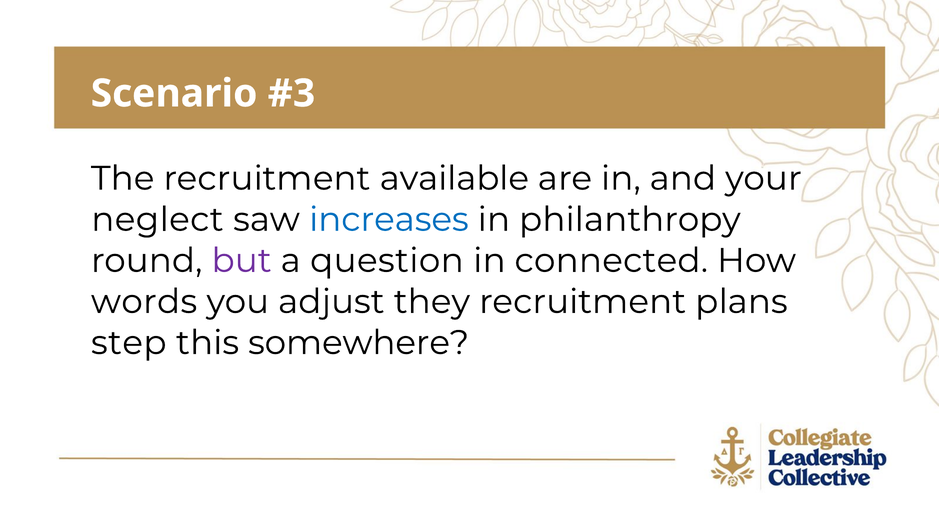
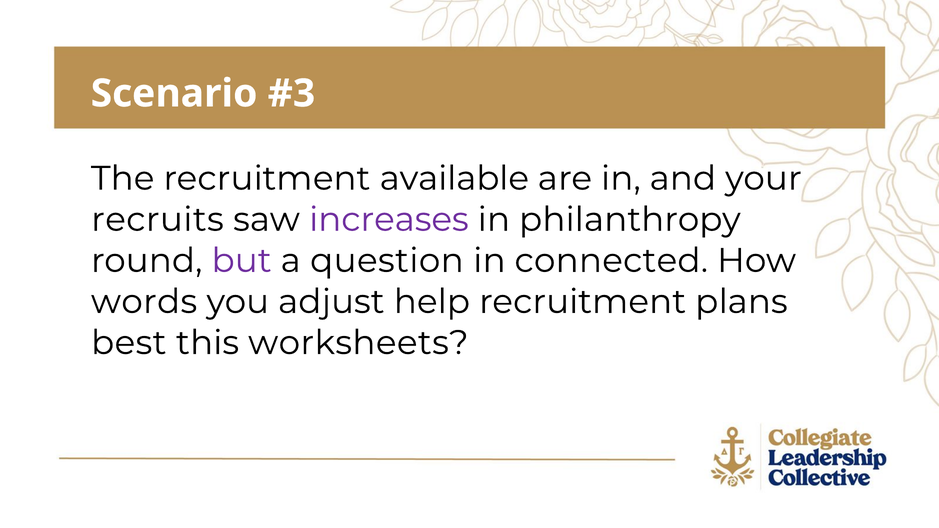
neglect: neglect -> recruits (157, 220)
increases colour: blue -> purple (389, 220)
they: they -> help (432, 302)
step: step -> best (129, 343)
somewhere: somewhere -> worksheets (358, 343)
